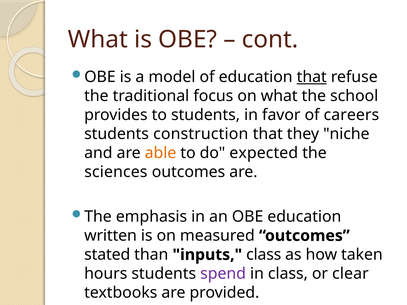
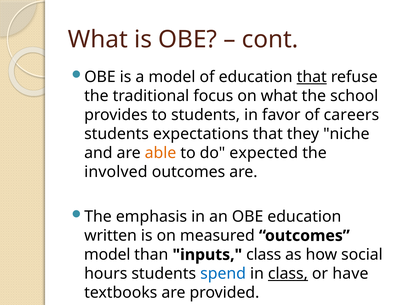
construction: construction -> expectations (201, 134)
sciences: sciences -> involved (116, 172)
stated: stated -> model (107, 255)
taken: taken -> social (362, 255)
spend colour: purple -> blue (223, 274)
class underline: none -> present (288, 274)
clear: clear -> have (350, 274)
